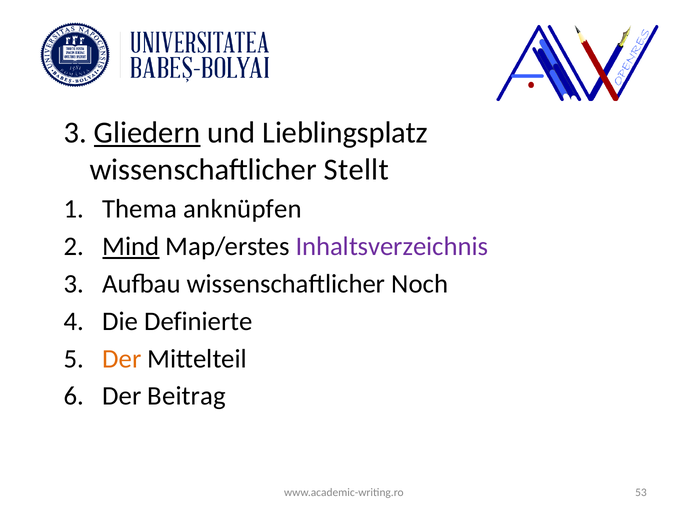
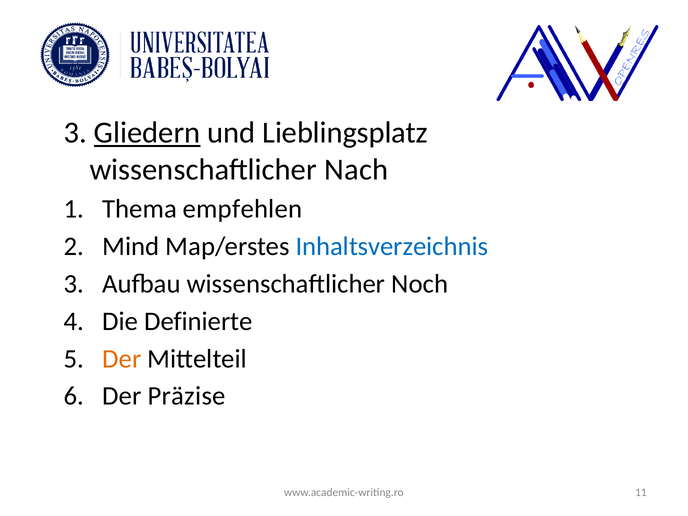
Stellt: Stellt -> Nach (356, 170)
anknüpfen: anknüpfen -> empfehlen (243, 209)
Mind underline: present -> none (131, 246)
Inhaltsverzeichnis colour: purple -> blue (392, 246)
Beitrag: Beitrag -> Präzise (187, 396)
53: 53 -> 11 (641, 493)
